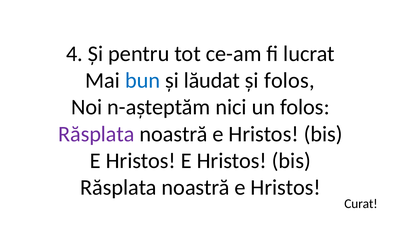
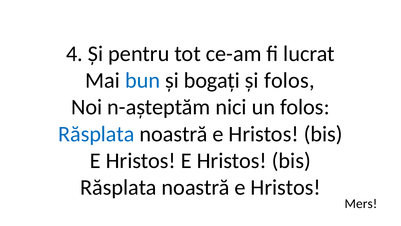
lăudat: lăudat -> bogați (212, 80)
Răsplata colour: purple -> blue (96, 134)
Curat: Curat -> Mers (361, 203)
